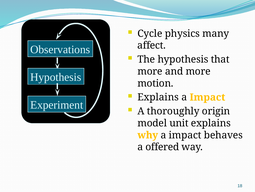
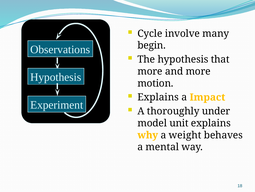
physics: physics -> involve (182, 33)
affect: affect -> begin (152, 45)
origin: origin -> under (216, 111)
why a impact: impact -> weight (185, 135)
offered: offered -> mental (162, 147)
